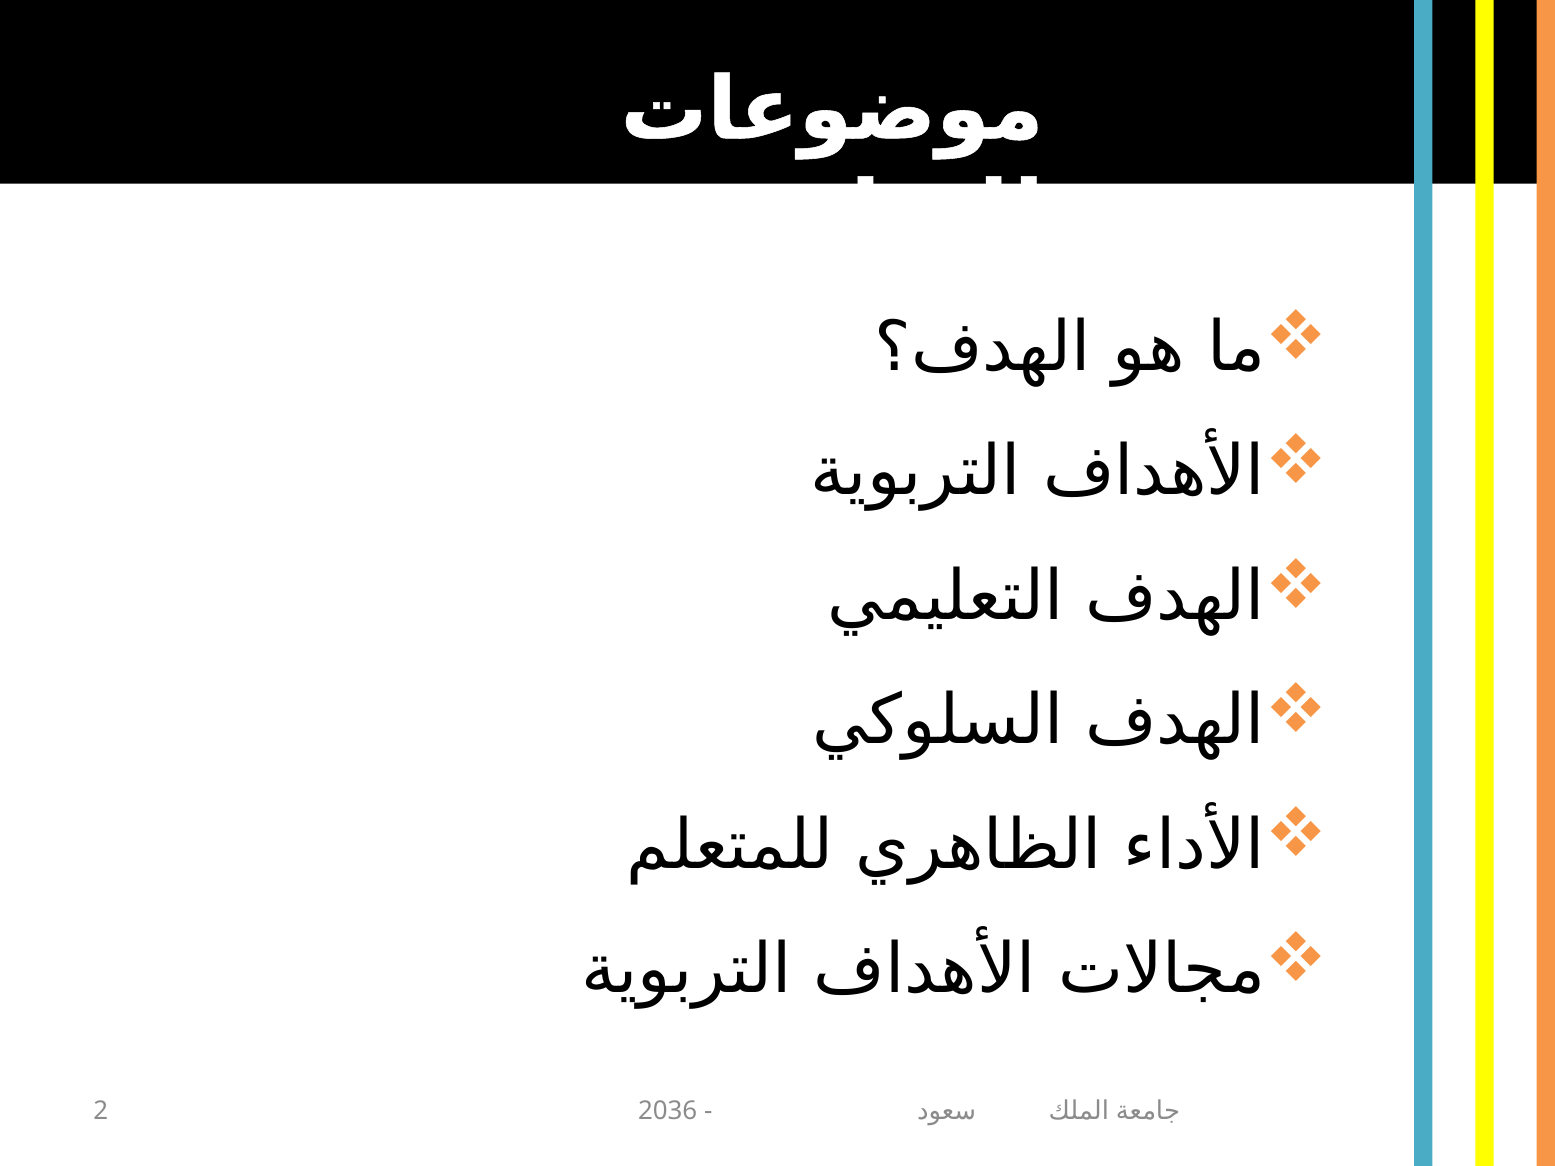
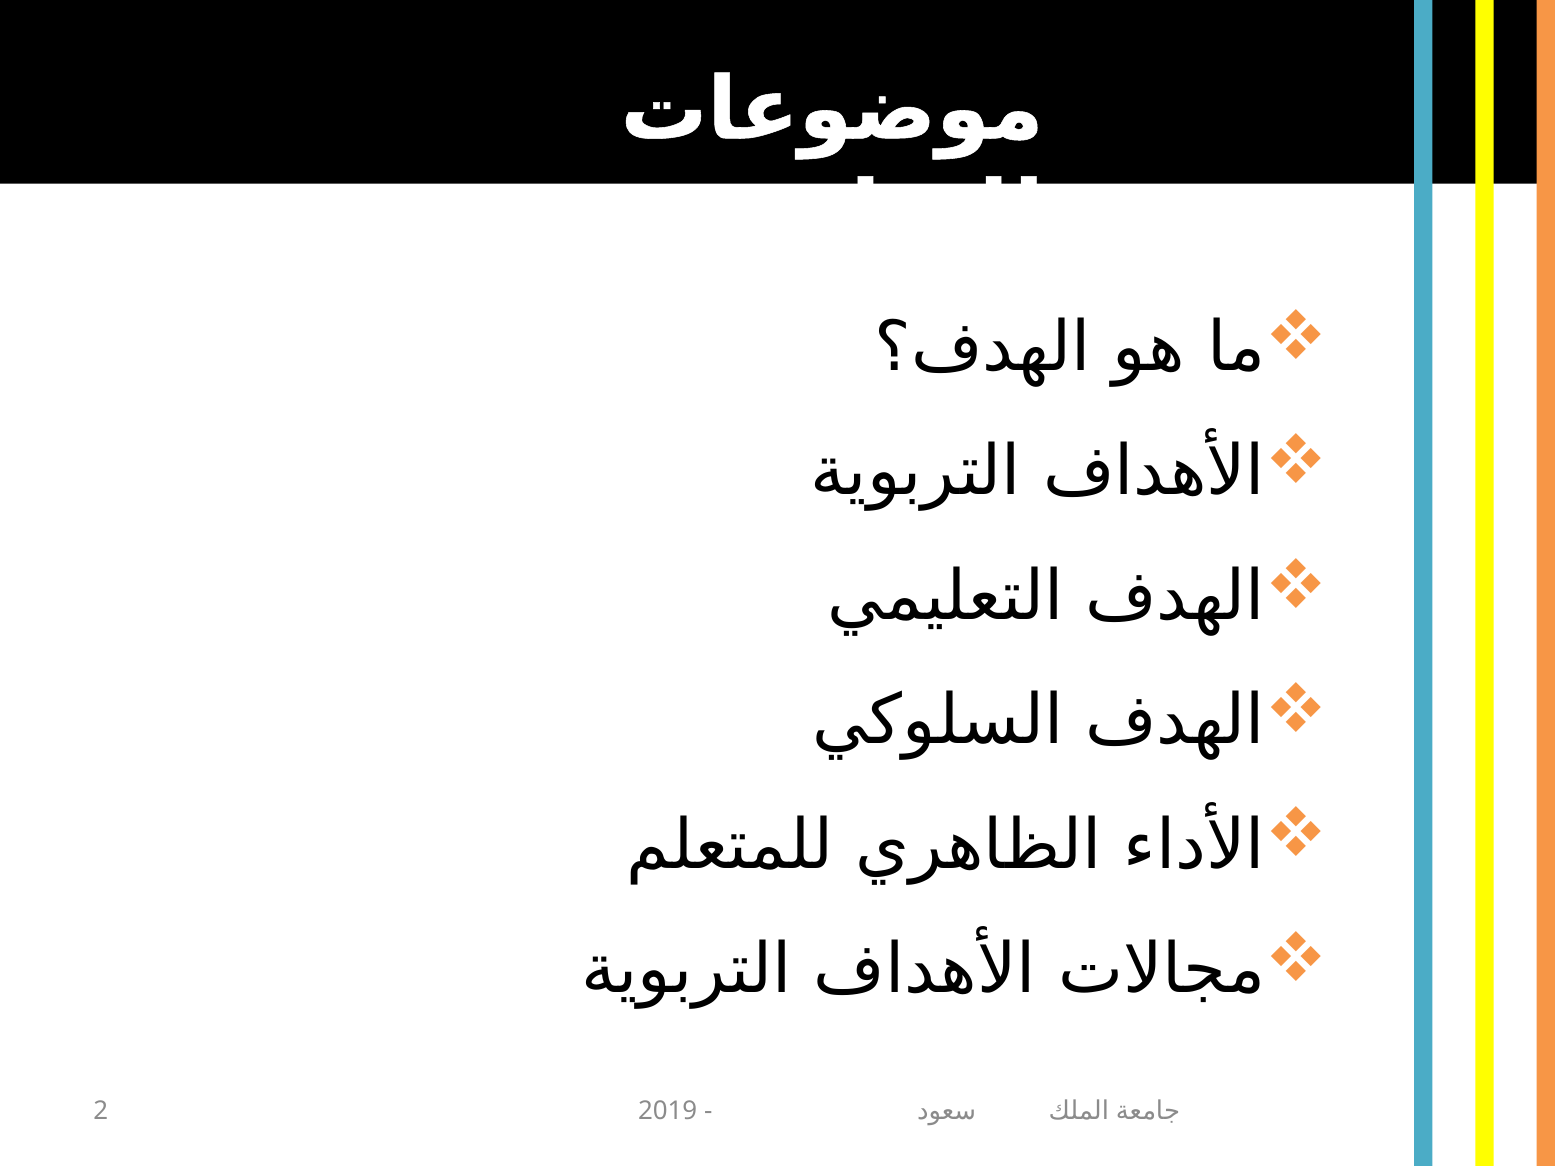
2036: 2036 -> 2019 (668, 1112)
